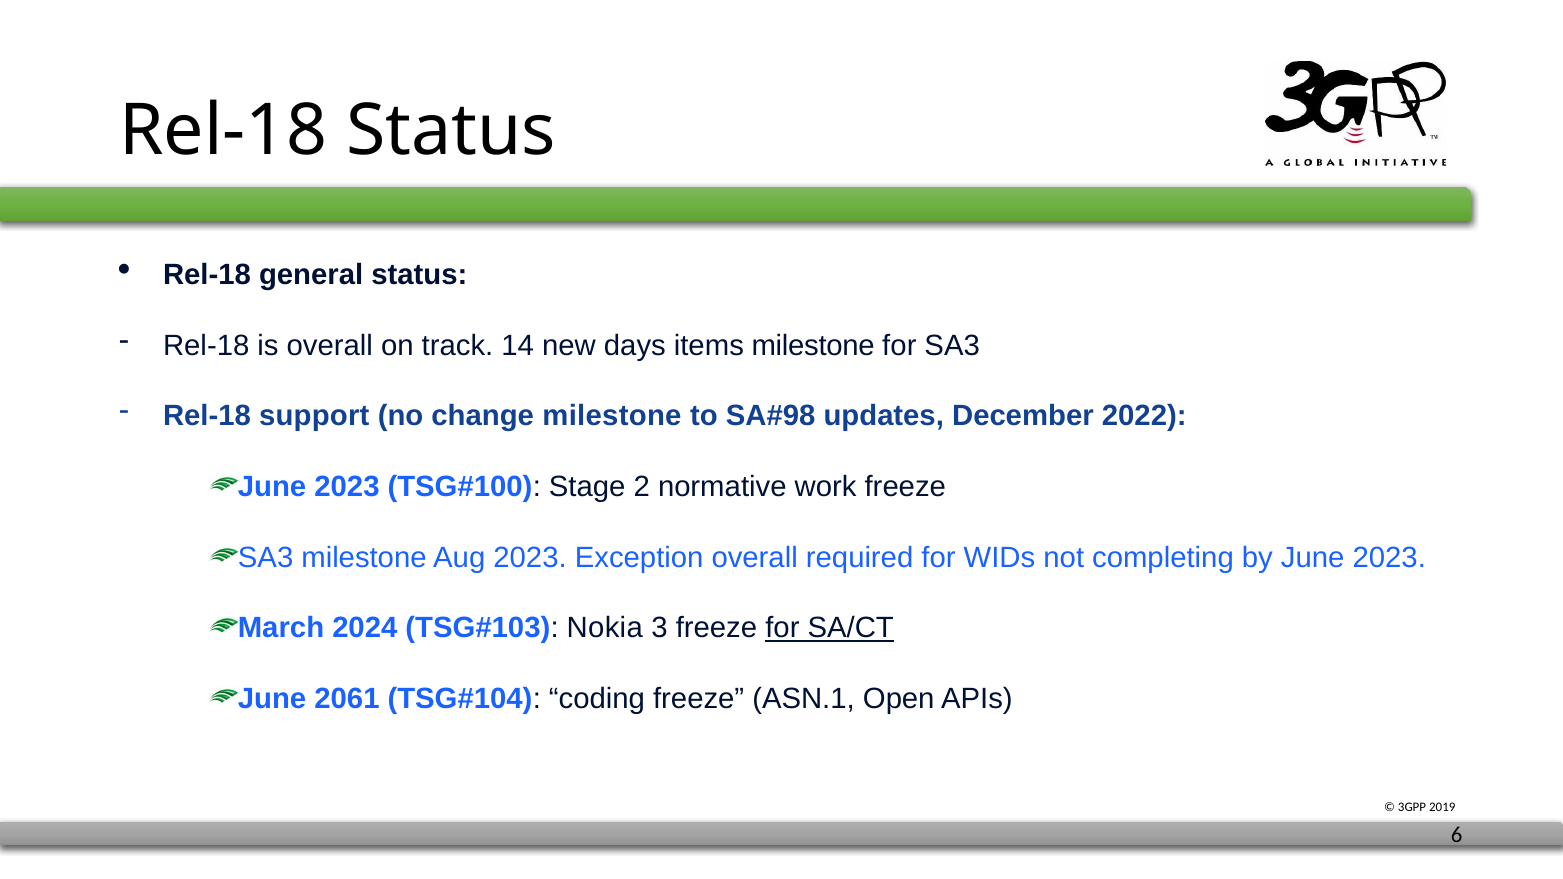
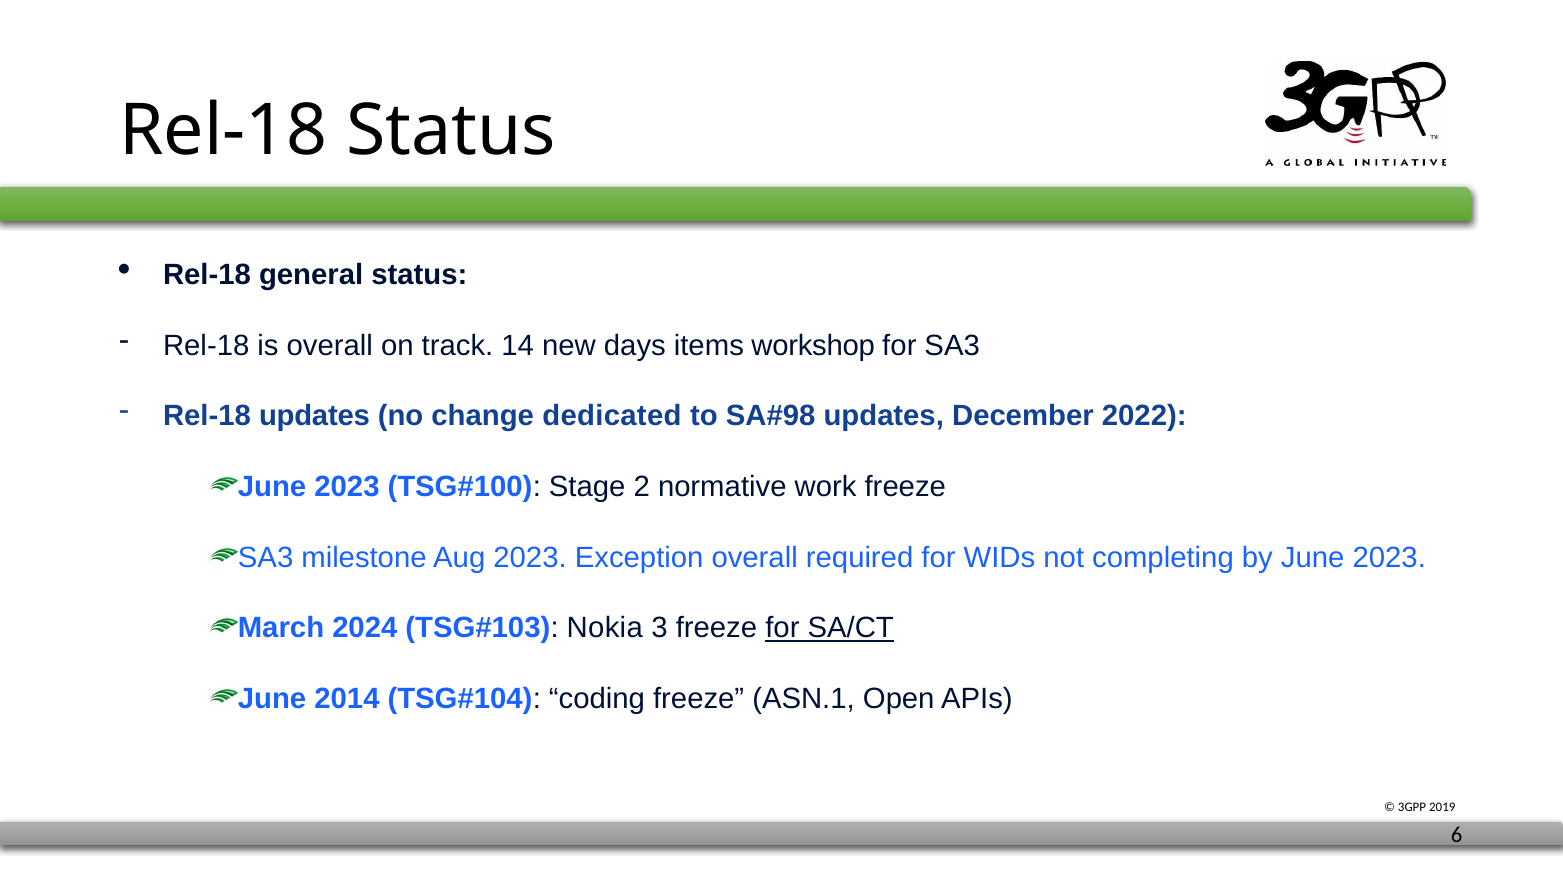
items milestone: milestone -> workshop (813, 345)
Rel-18 support: support -> updates (315, 416)
change milestone: milestone -> dedicated (612, 416)
2061: 2061 -> 2014 (347, 699)
